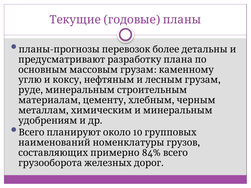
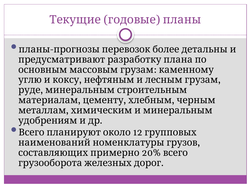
10: 10 -> 12 (138, 133)
84%: 84% -> 20% (151, 153)
